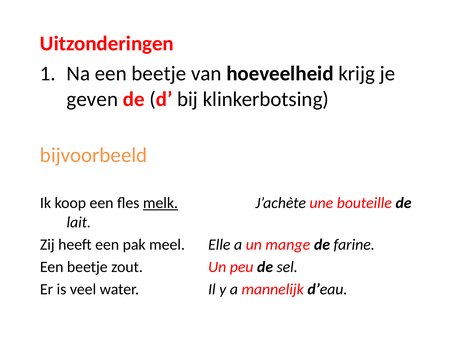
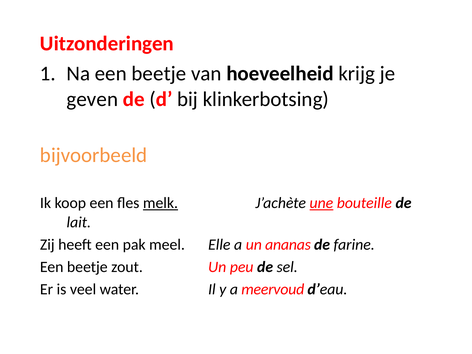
une underline: none -> present (321, 203)
mange: mange -> ananas (288, 245)
mannelijk: mannelijk -> meervoud (273, 289)
